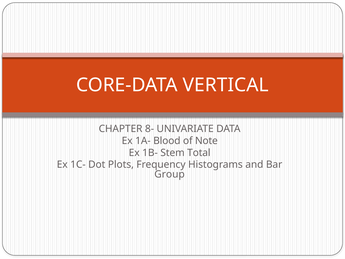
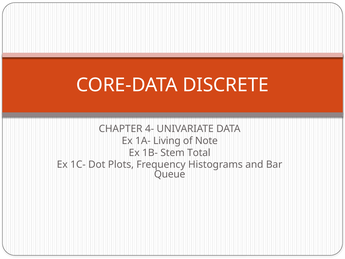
VERTICAL: VERTICAL -> DISCRETE (226, 85)
8-: 8- -> 4- (150, 129)
Blood: Blood -> Living (167, 141)
Group: Group -> Queue (170, 174)
